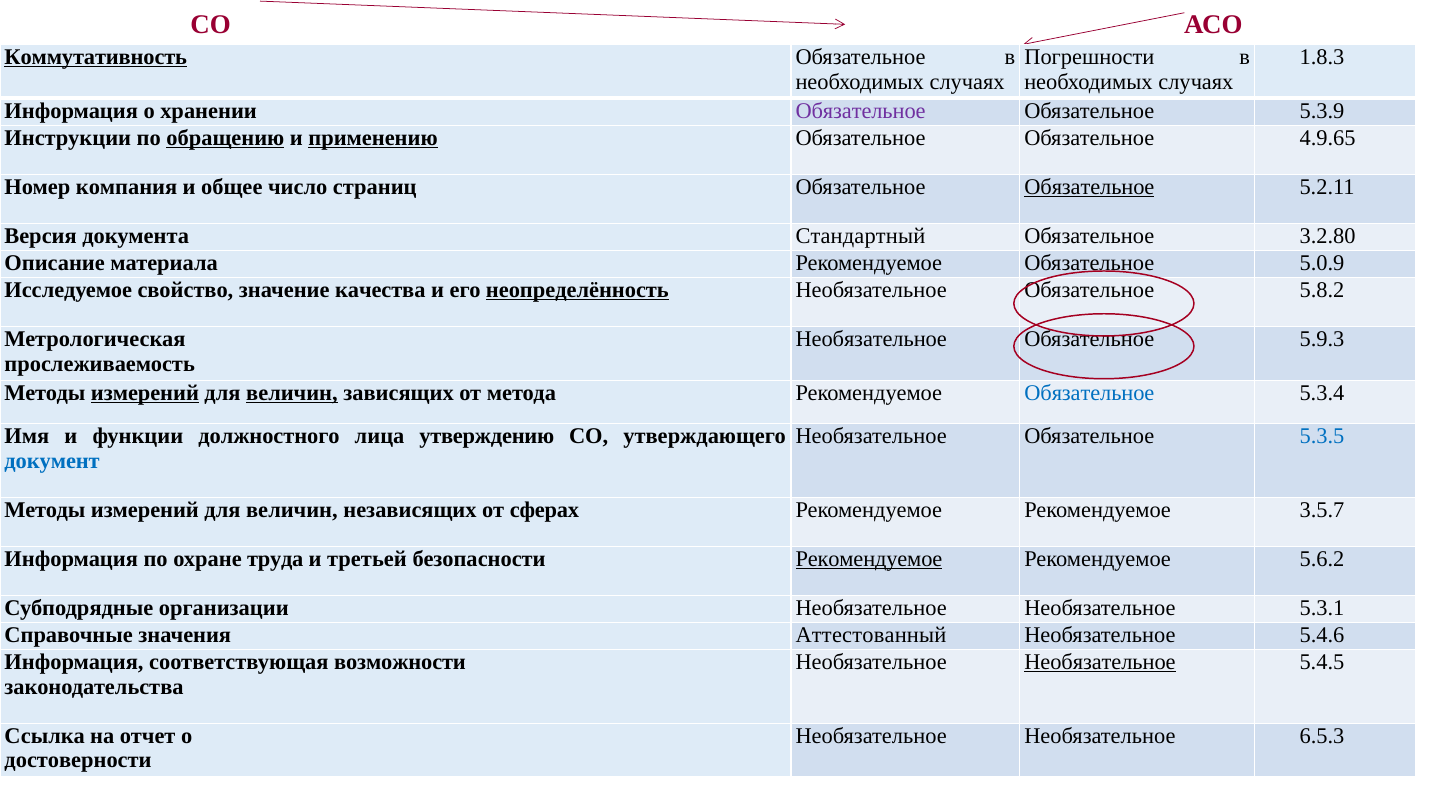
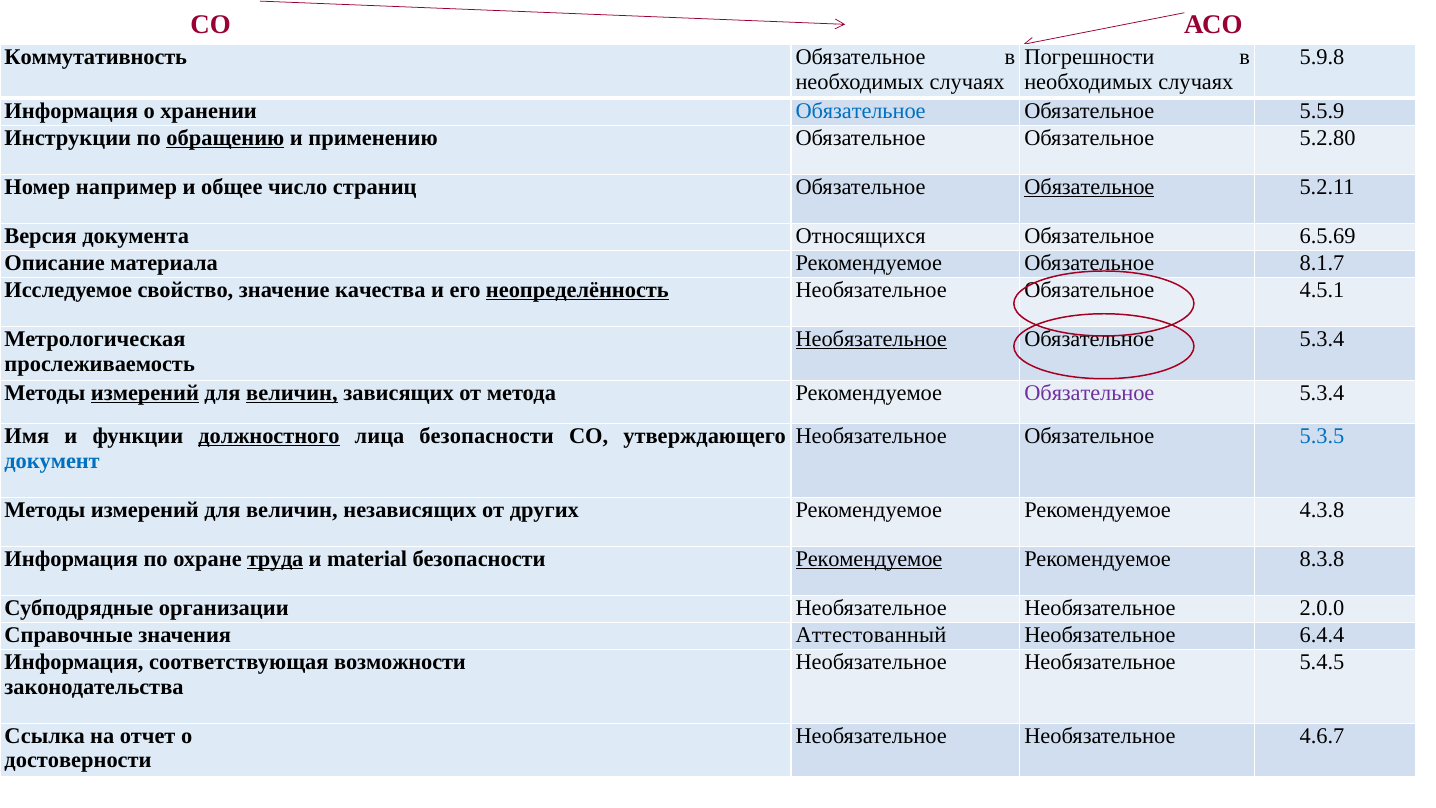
Коммутативность underline: present -> none (96, 57)
1.8.3: 1.8.3 -> 5.9.8 (1322, 57)
Обязательное colour: purple -> blue (861, 111)
5.3.9: 5.3.9 -> 5.5.9 (1322, 111)
применению underline: present -> none (373, 138)
4.9.65: 4.9.65 -> 5.2.80 (1328, 138)
компания: компания -> например (126, 187)
Стандартный: Стандартный -> Относящихся (861, 236)
3.2.80: 3.2.80 -> 6.5.69 (1328, 236)
5.0.9: 5.0.9 -> 8.1.7 (1322, 263)
5.8.2: 5.8.2 -> 4.5.1 (1322, 290)
Необязательное underline: none -> present (871, 339)
5.9.3: 5.9.3 -> 5.3.4 (1322, 339)
Обязательное colour: blue -> purple (1089, 393)
должностного underline: none -> present (269, 436)
лица утверждению: утверждению -> безопасности (487, 436)
сферах: сферах -> других (544, 510)
3.5.7: 3.5.7 -> 4.3.8 (1322, 510)
труда underline: none -> present (275, 559)
третьей: третьей -> material (367, 559)
5.6.2: 5.6.2 -> 8.3.8 (1322, 559)
5.3.1: 5.3.1 -> 2.0.0 (1322, 608)
5.4.6: 5.4.6 -> 6.4.4 (1322, 635)
Необязательное underline: present -> none (1100, 662)
6.5.3: 6.5.3 -> 4.6.7 (1322, 735)
